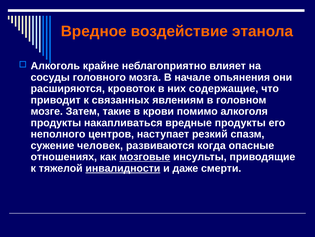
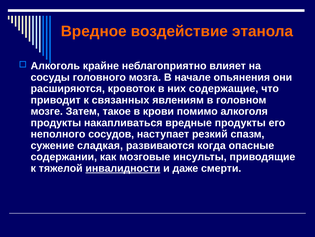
такие: такие -> такое (117, 111)
центров: центров -> сосудов (111, 134)
человек: человек -> сладкая (100, 145)
отношениях: отношениях -> содержании (64, 156)
мозговые underline: present -> none (145, 156)
